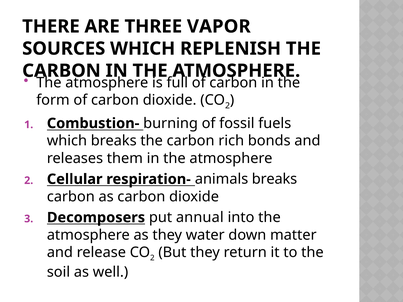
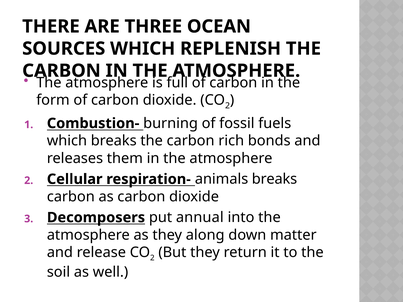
VAPOR: VAPOR -> OCEAN (219, 26)
water: water -> along (205, 235)
